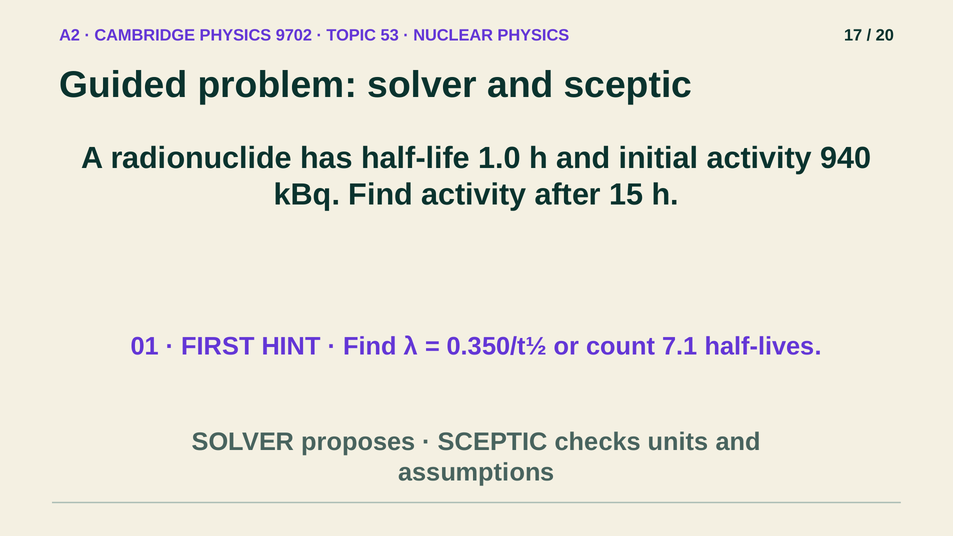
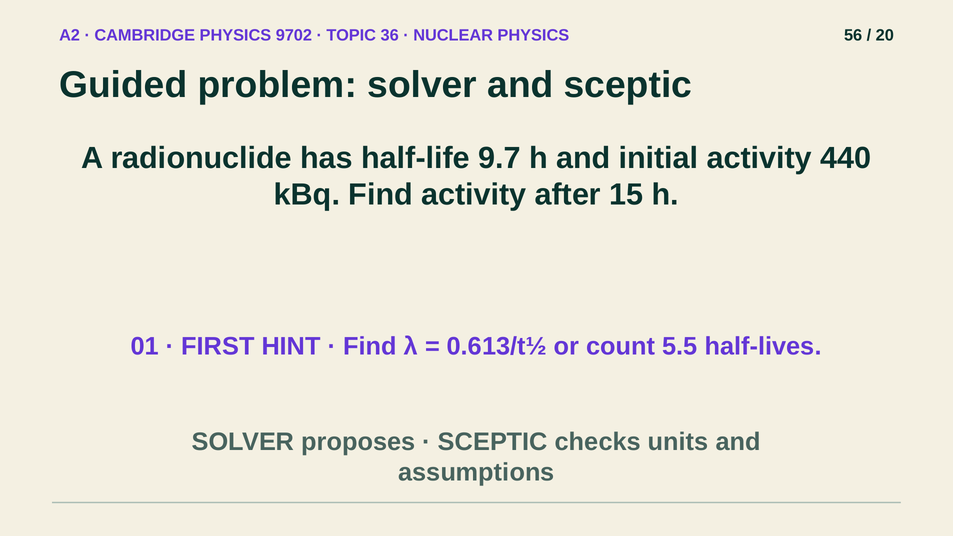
53: 53 -> 36 (390, 35)
17: 17 -> 56 (853, 35)
1.0: 1.0 -> 9.7 (499, 158)
940: 940 -> 440 (846, 158)
0.350/t½: 0.350/t½ -> 0.613/t½ (497, 347)
7.1: 7.1 -> 5.5 (680, 347)
